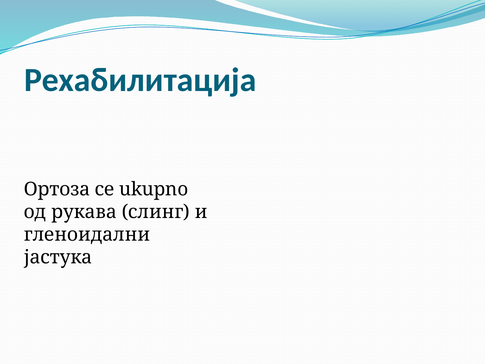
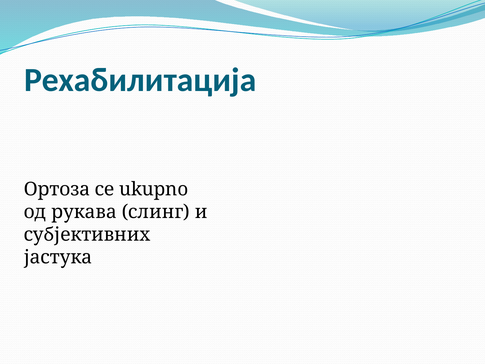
гленоидални: гленоидални -> субјективних (87, 235)
